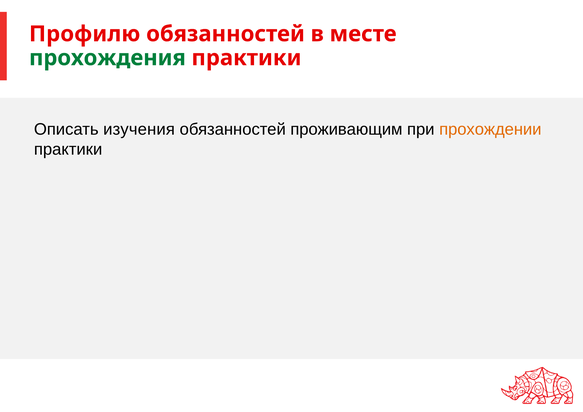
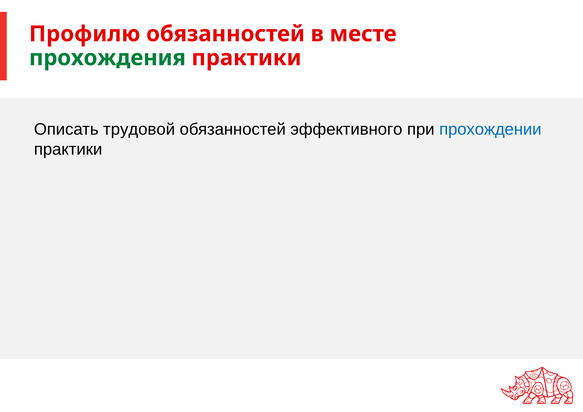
изучения: изучения -> трудовой (139, 129)
проживающим: проживающим -> эффективного (346, 129)
прохождении colour: orange -> blue (490, 129)
